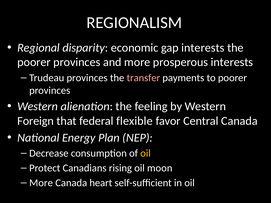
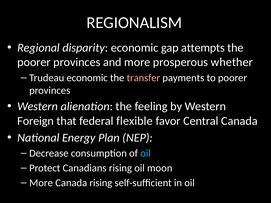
gap interests: interests -> attempts (203, 48)
prosperous interests: interests -> whether (232, 62)
Trudeau provinces: provinces -> economic (87, 78)
oil colour: yellow -> light blue (145, 153)
Canada heart: heart -> rising (101, 183)
